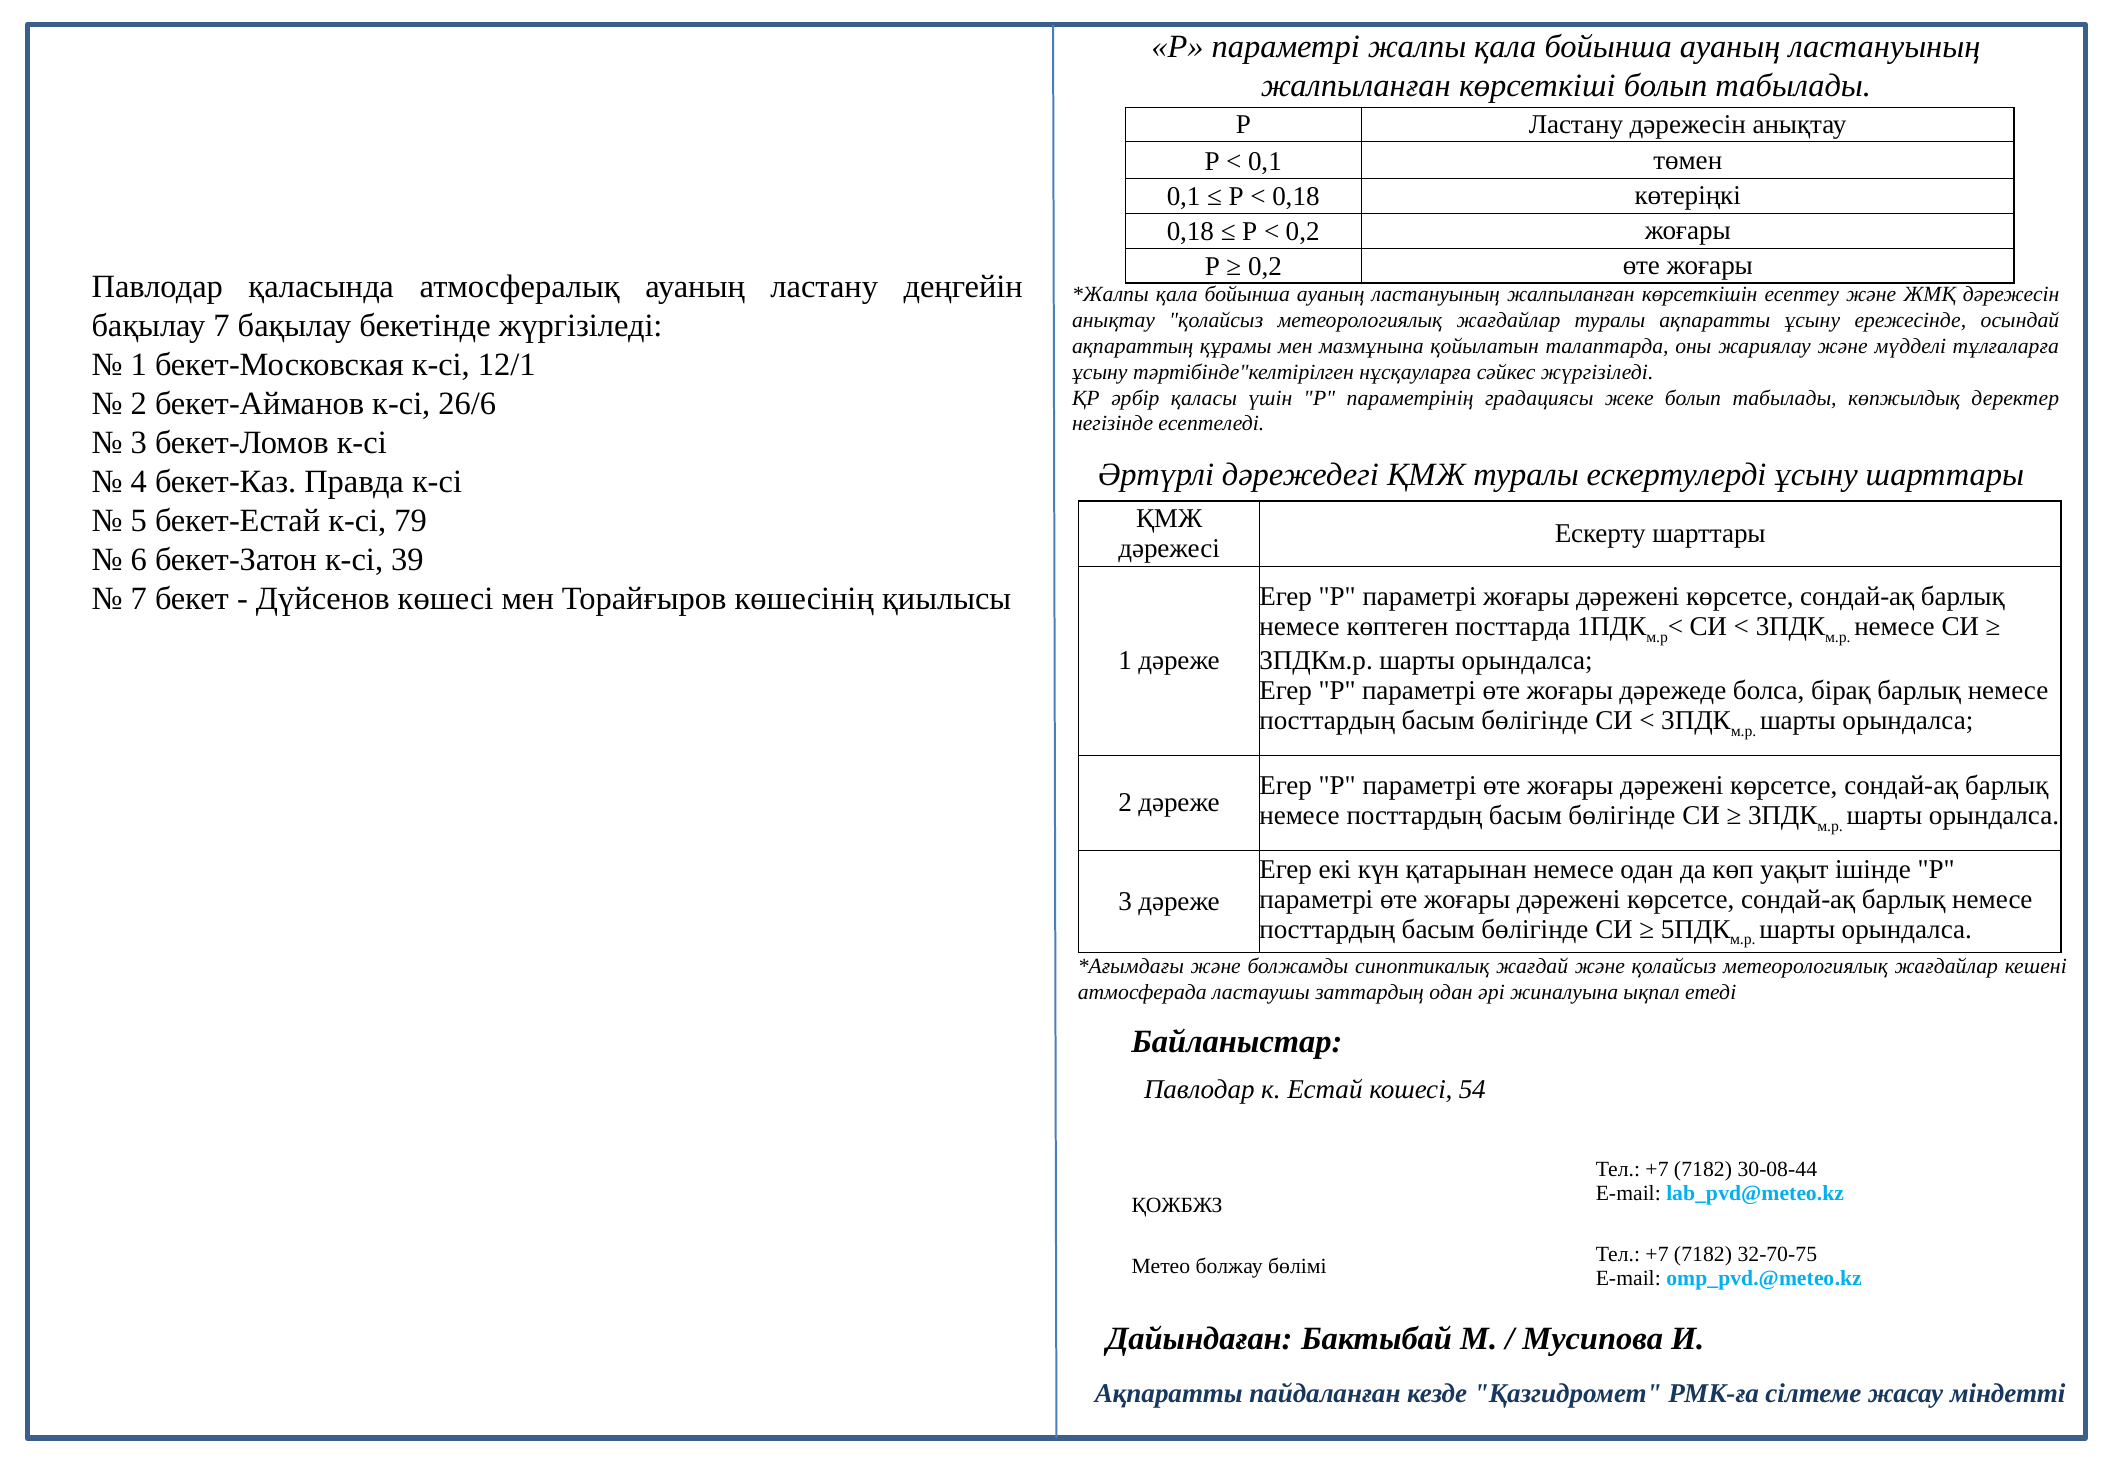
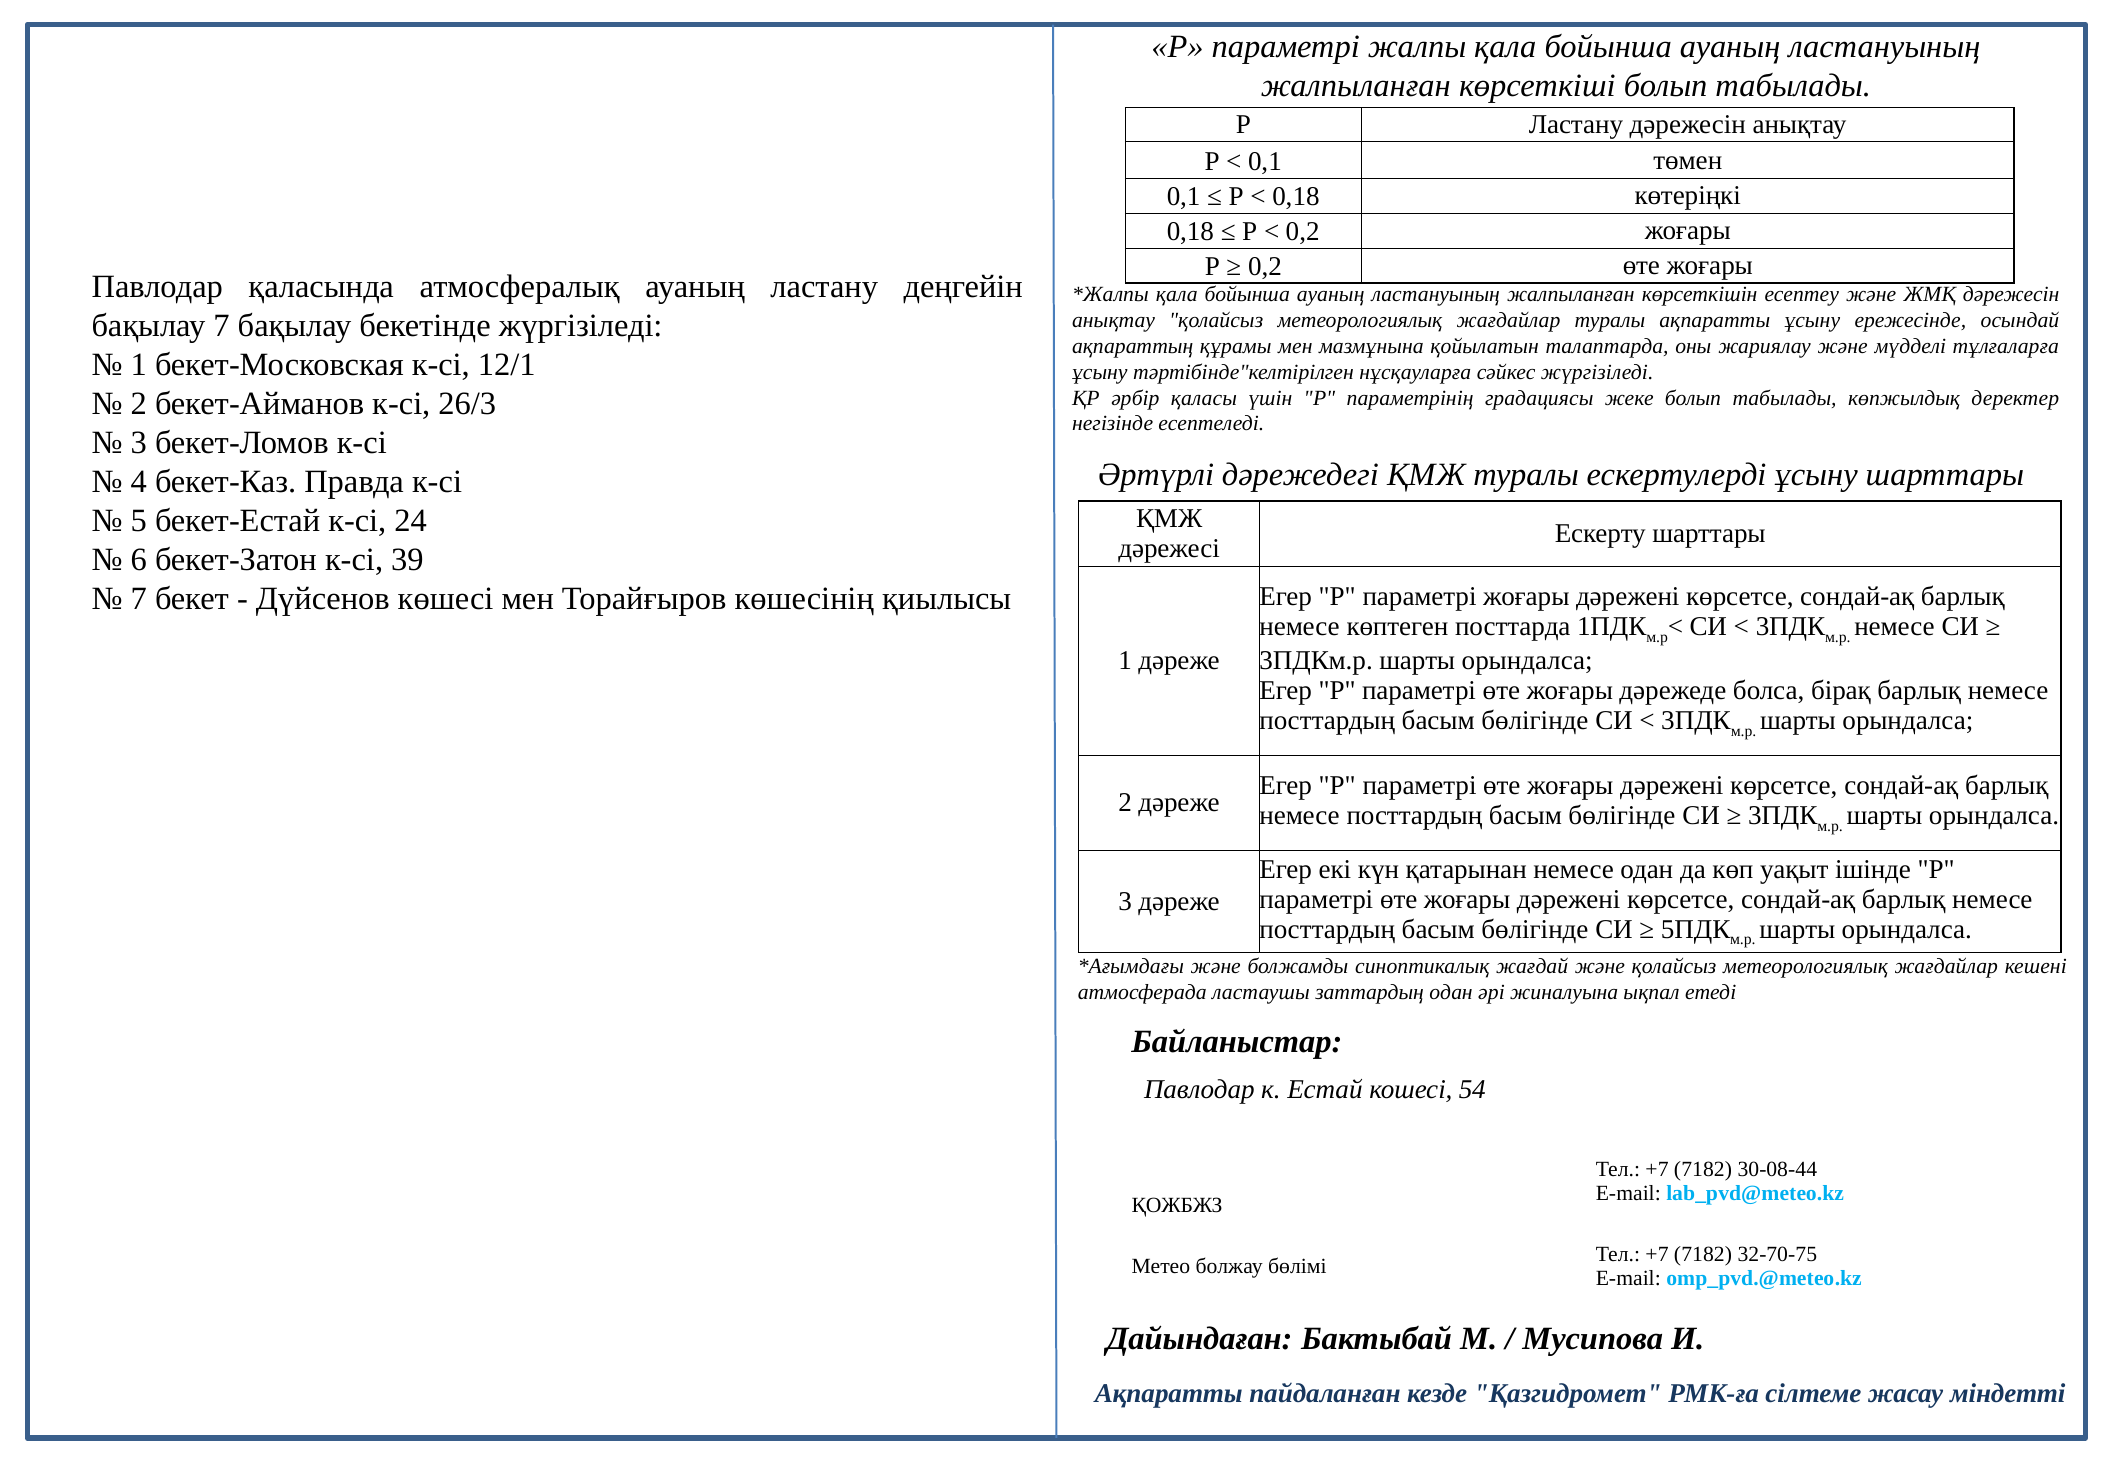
26/6: 26/6 -> 26/3 (467, 404)
79: 79 -> 24 (411, 521)
